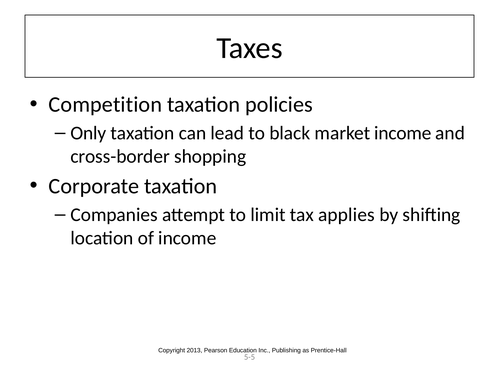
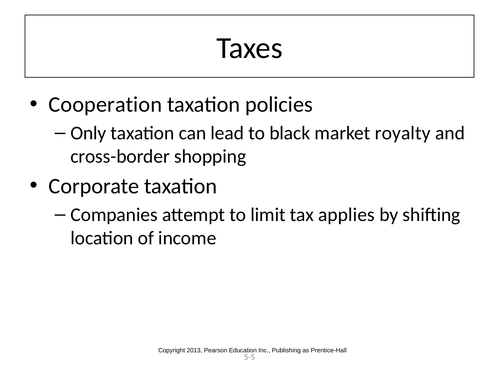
Competition: Competition -> Cooperation (105, 105)
market income: income -> royalty (403, 133)
